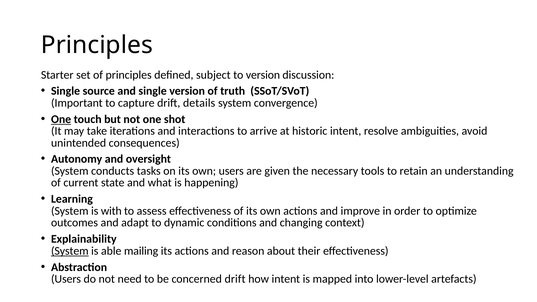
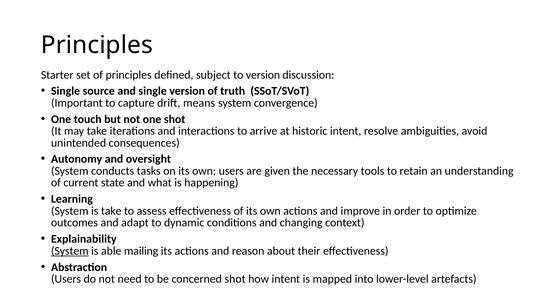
details: details -> means (199, 103)
One underline: present -> none (61, 119)
is with: with -> take (111, 211)
concerned drift: drift -> shot (235, 279)
